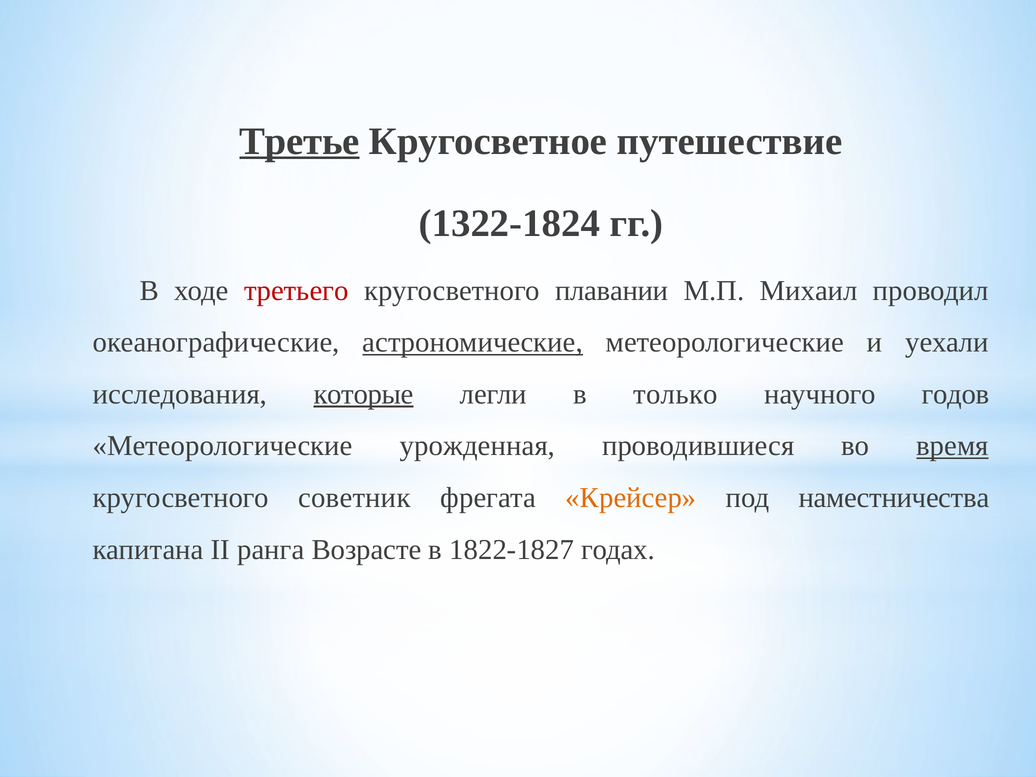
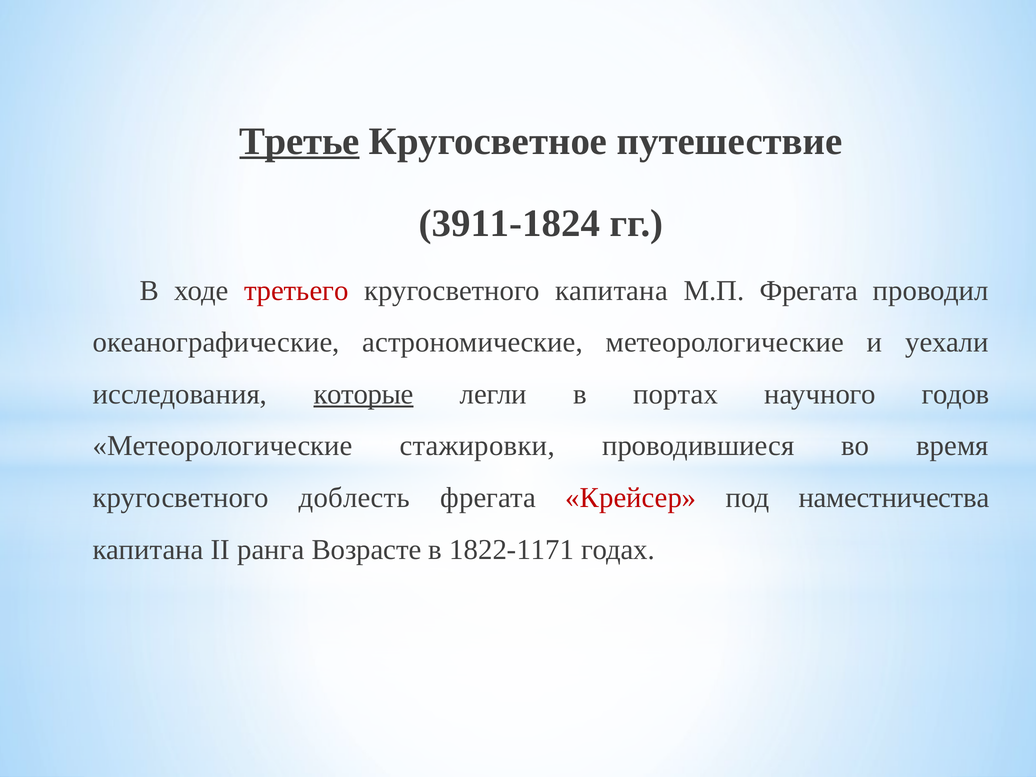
1322-1824: 1322-1824 -> 3911-1824 (509, 223)
кругосветного плавании: плавании -> капитана (611, 291)
М.П Михаил: Михаил -> Фрегата (809, 291)
астрономические underline: present -> none (473, 342)
только: только -> портах (676, 394)
урожденная: урожденная -> стажировки (477, 446)
время underline: present -> none (952, 446)
советник: советник -> доблесть (354, 498)
Крейсер colour: orange -> red (631, 498)
1822-1827: 1822-1827 -> 1822-1171 (512, 550)
